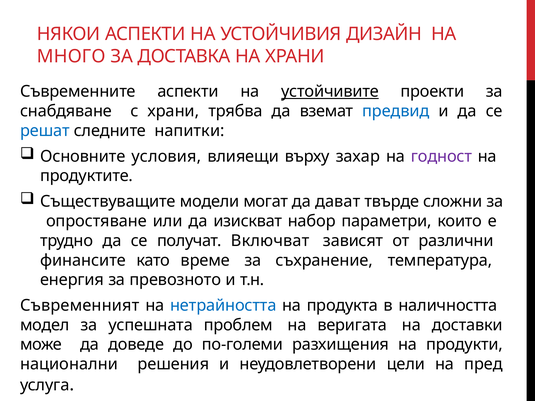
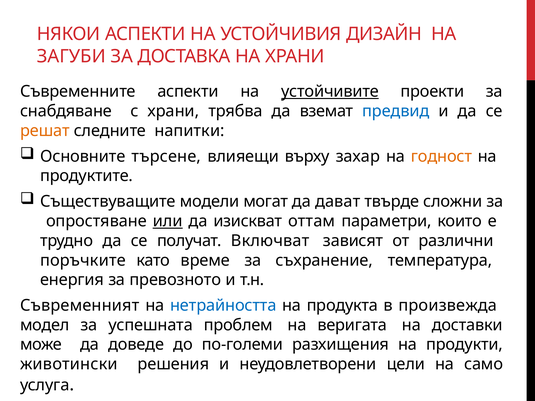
МНОГО: МНОГО -> ЗАГУБИ (71, 57)
решат colour: blue -> orange (45, 131)
условия: условия -> търсене (166, 156)
годност colour: purple -> orange (441, 156)
или underline: none -> present (168, 221)
набор: набор -> оттам (312, 221)
финансите: финансите -> поръчките (83, 260)
наличността: наличността -> произвежда (448, 306)
национални: национални -> животински (69, 364)
пред: пред -> само (484, 364)
